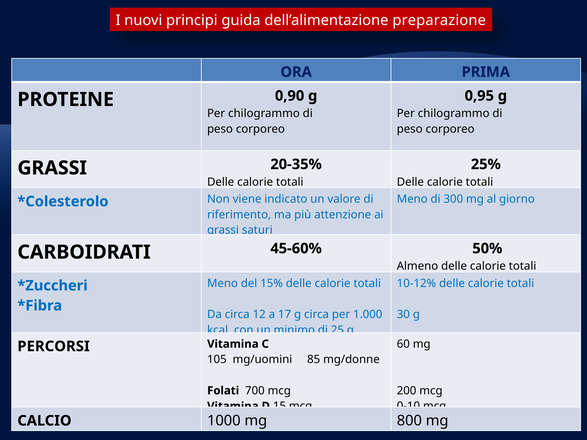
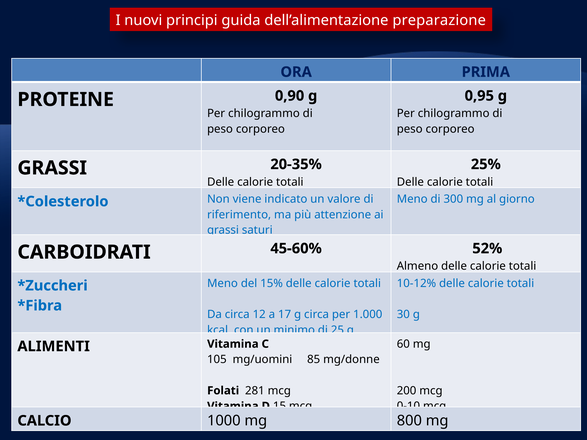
50%: 50% -> 52% (487, 249)
PERCORSI: PERCORSI -> ALIMENTI (54, 347)
700: 700 -> 281 (255, 391)
